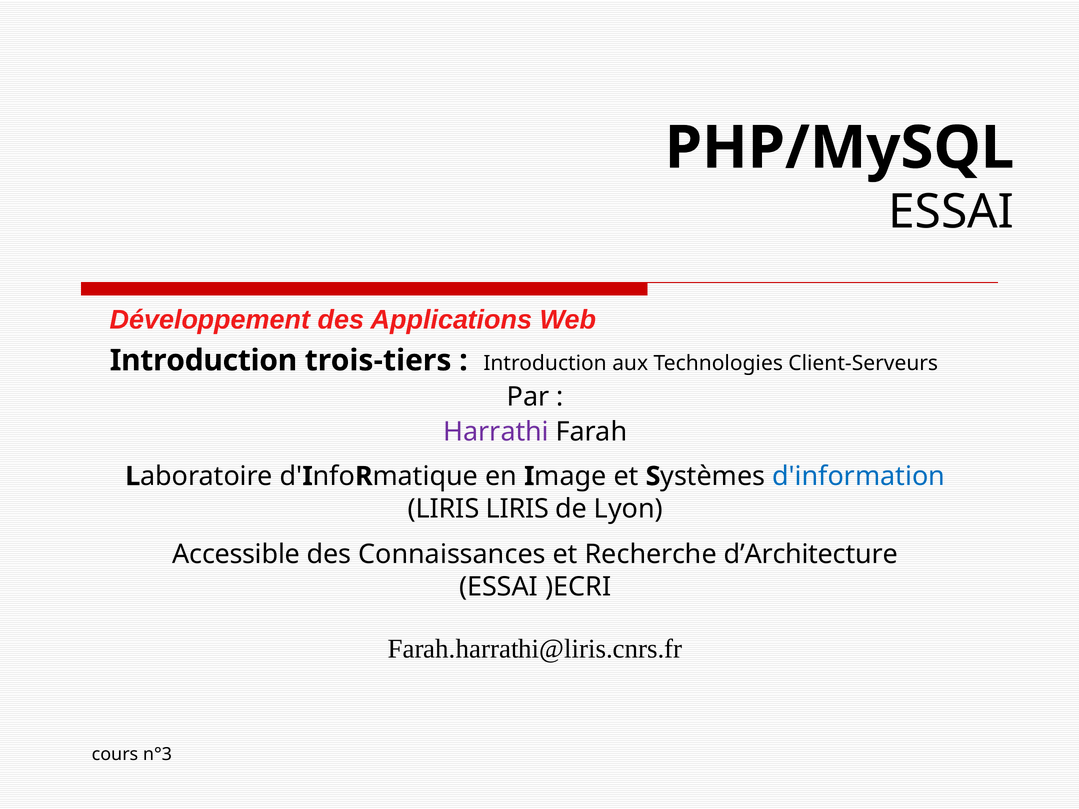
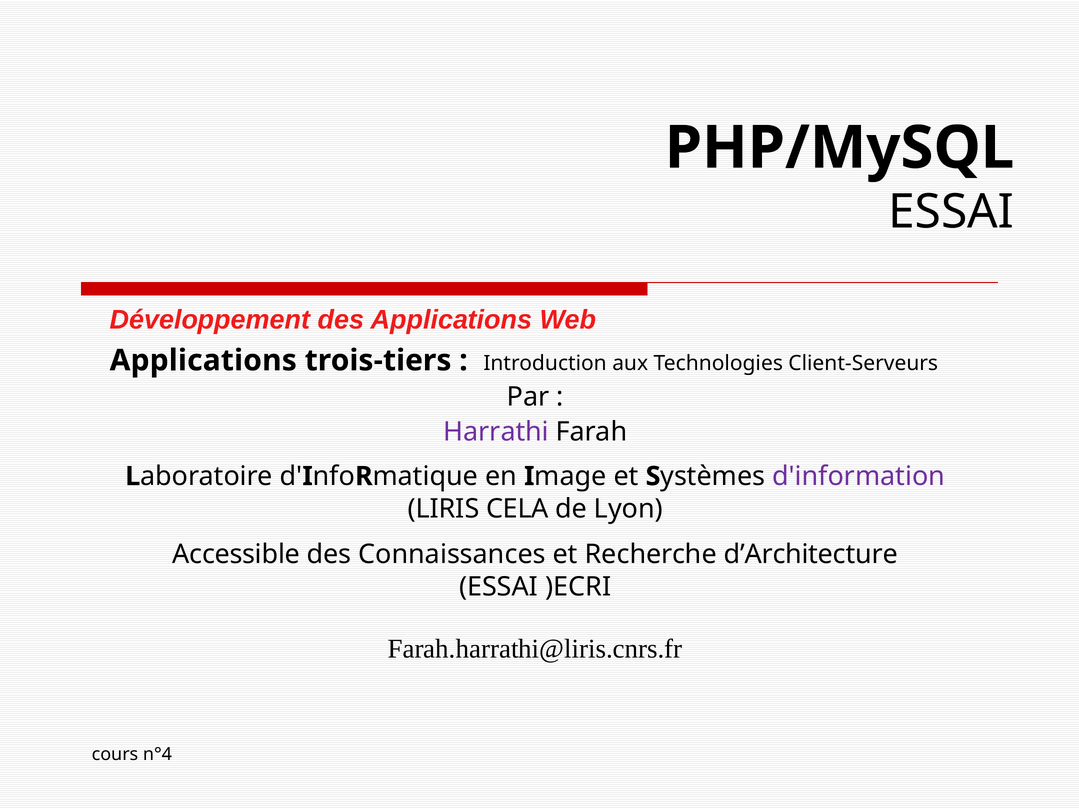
Introduction: Introduction -> Applications (203, 361)
d'information colour: blue -> purple (859, 476)
LIRIS LIRIS: LIRIS -> CELA (517, 509)
n°3: n°3 -> n°4 (157, 755)
